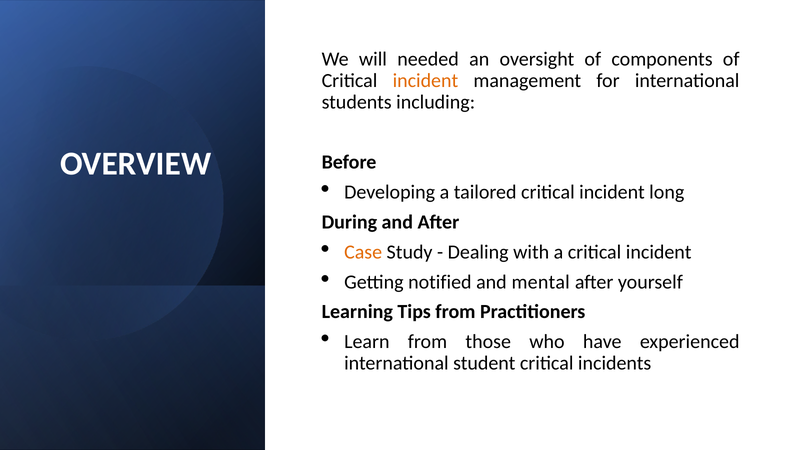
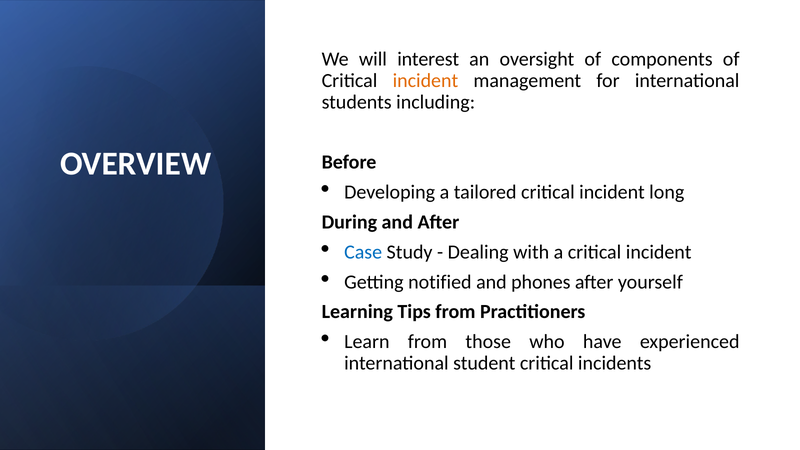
needed: needed -> interest (428, 59)
Case colour: orange -> blue (363, 252)
mental: mental -> phones (541, 282)
